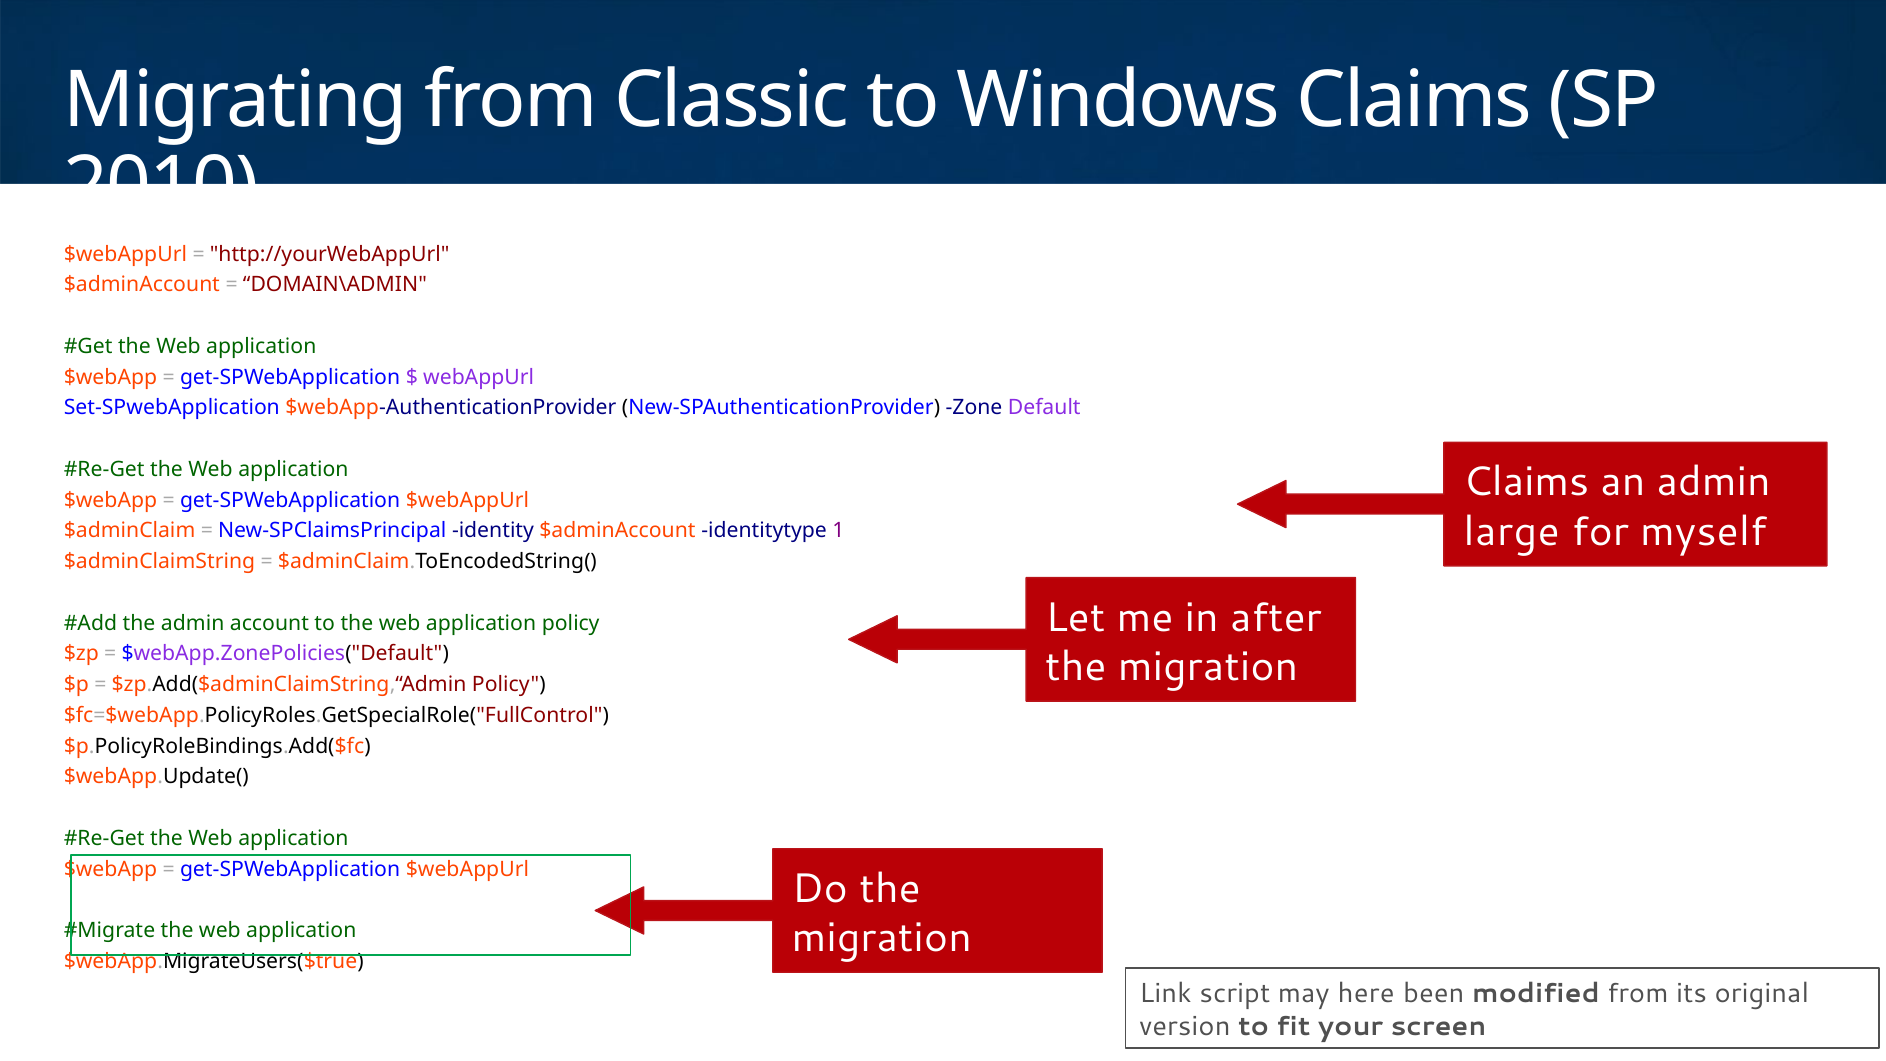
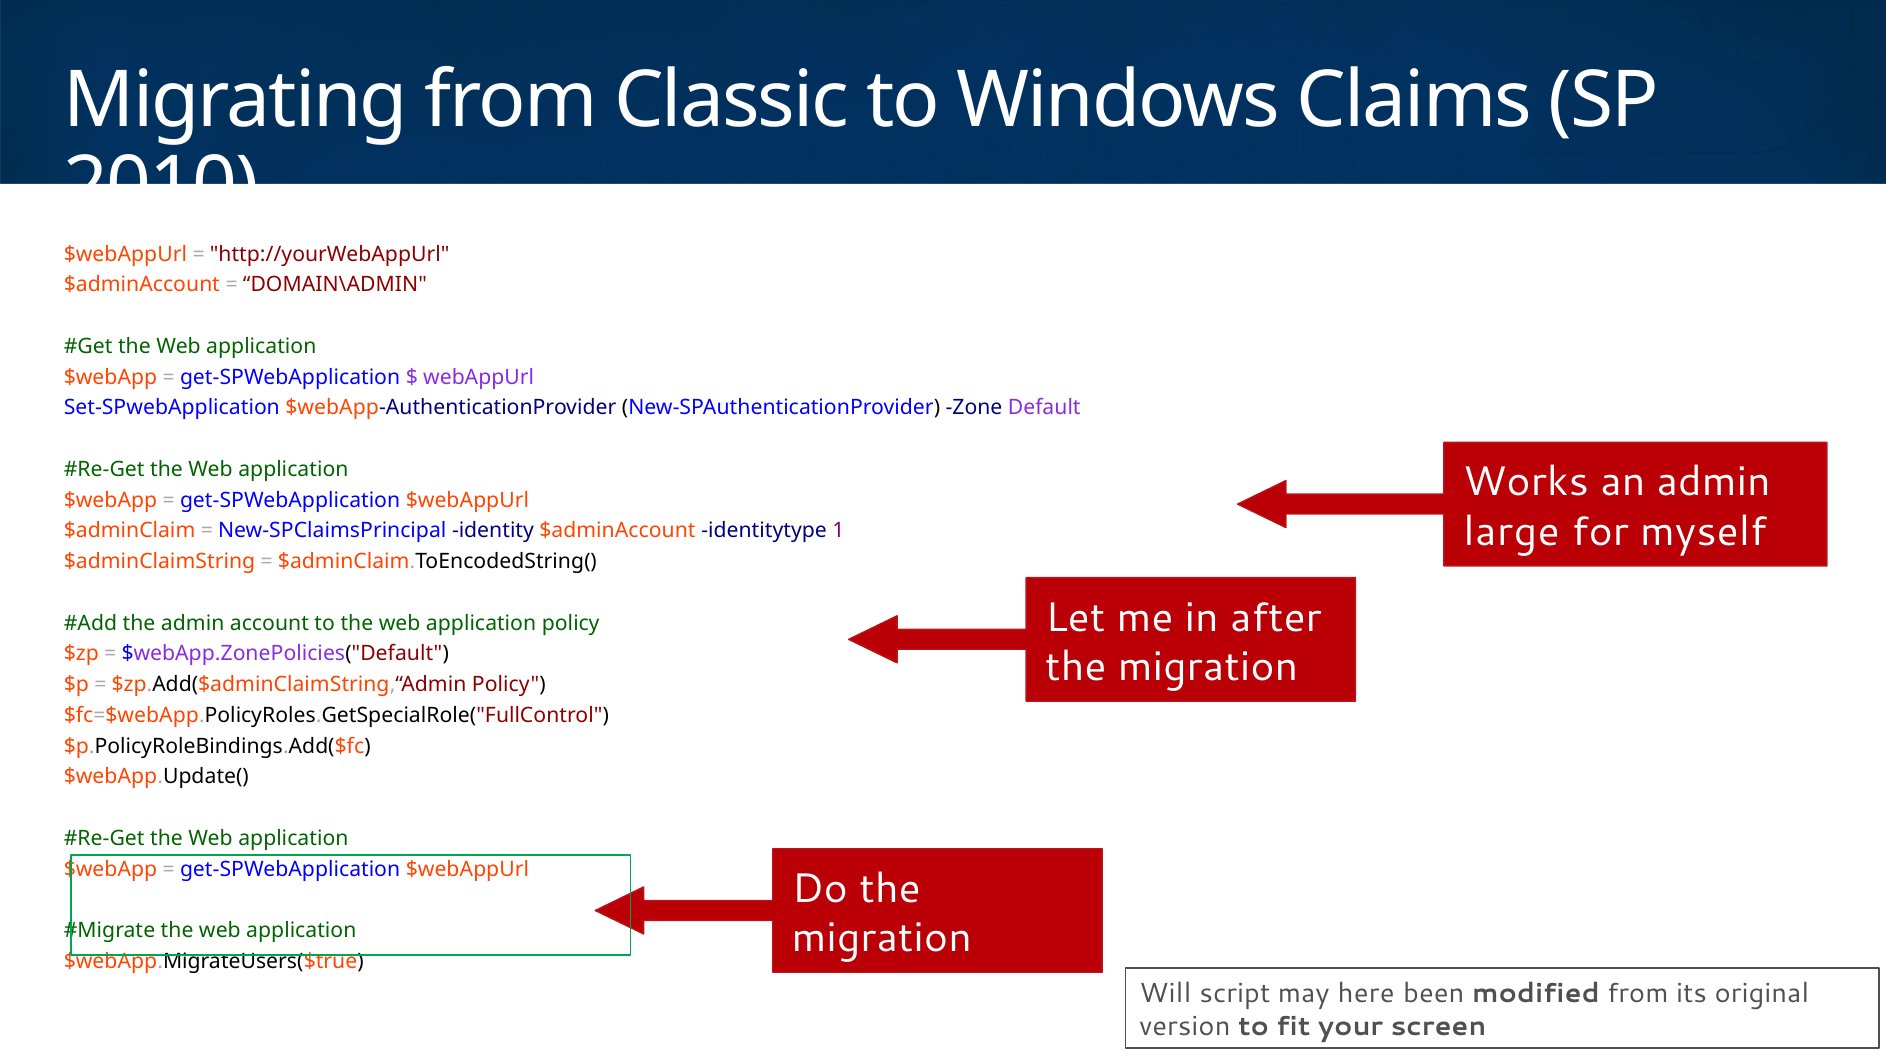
Claims: Claims -> Works (1526, 482)
Link: Link -> Will (1165, 993)
